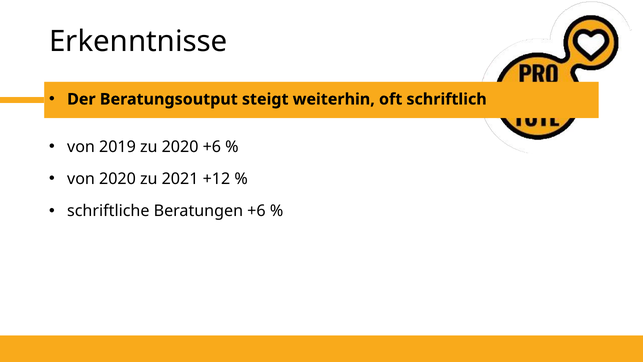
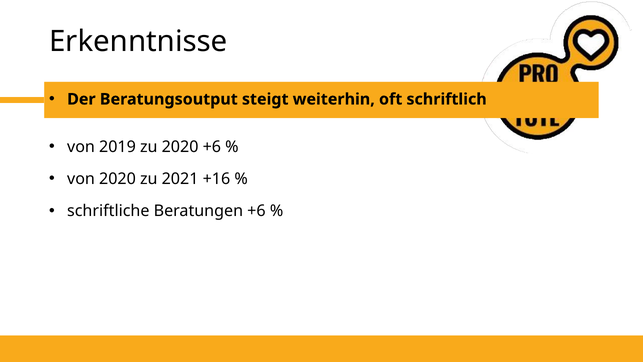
+12: +12 -> +16 (216, 179)
